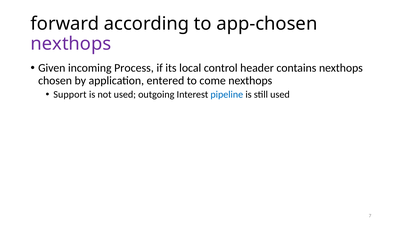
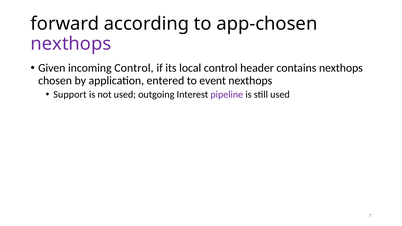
incoming Process: Process -> Control (134, 68)
come: come -> event (213, 81)
pipeline colour: blue -> purple (227, 94)
